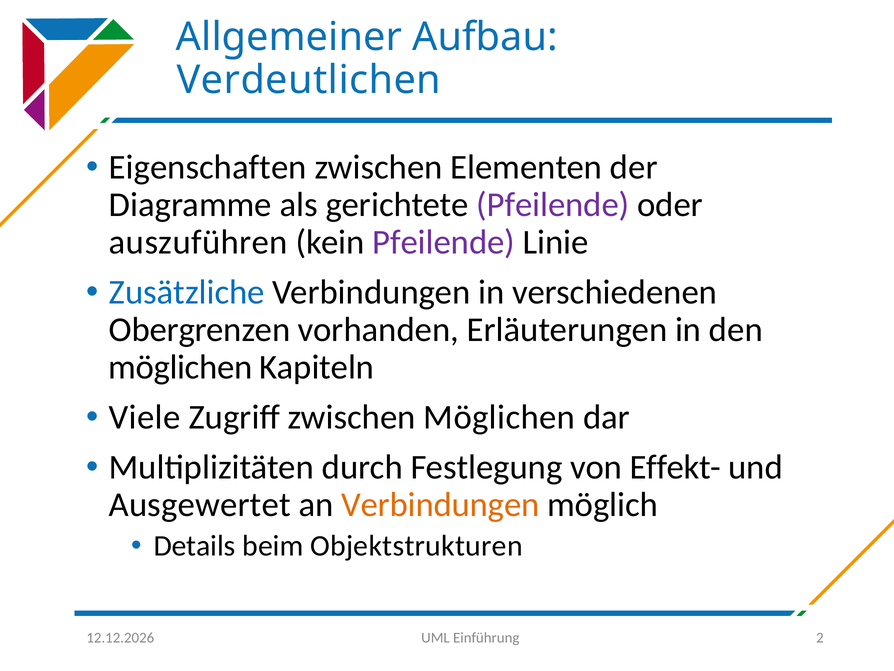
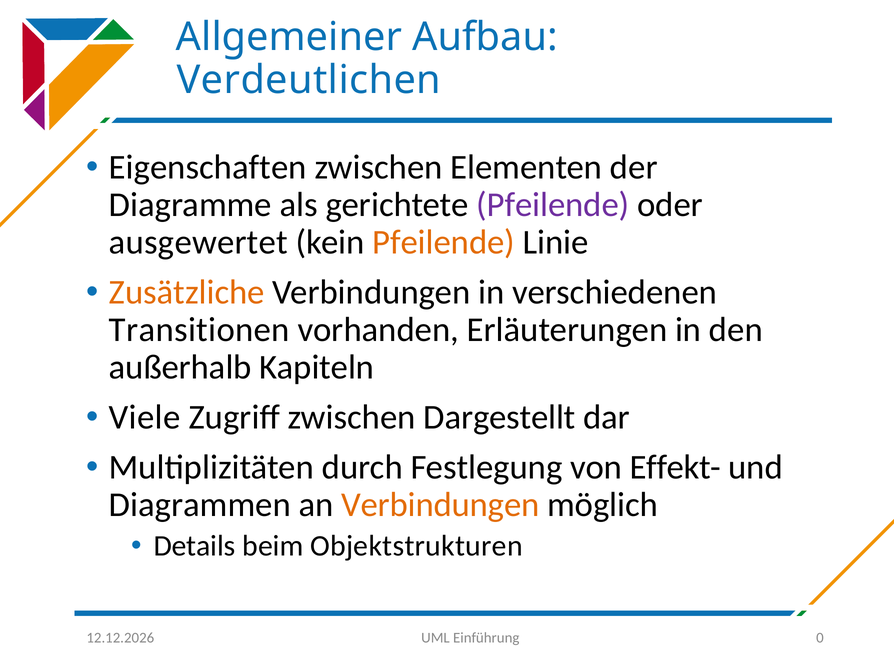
auszuführen: auszuführen -> ausgewertet (198, 242)
Pfeilende colour: purple -> orange (444, 242)
Zusätzliche colour: blue -> orange (187, 292)
Obergrenzen: Obergrenzen -> Transitionen (199, 330)
möglichen: möglichen -> außerhalb (180, 367)
zwischen Möglichen: Möglichen -> Dargestellt (500, 417)
Ausgewertet: Ausgewertet -> Diagrammen (200, 505)
2: 2 -> 0 (820, 637)
